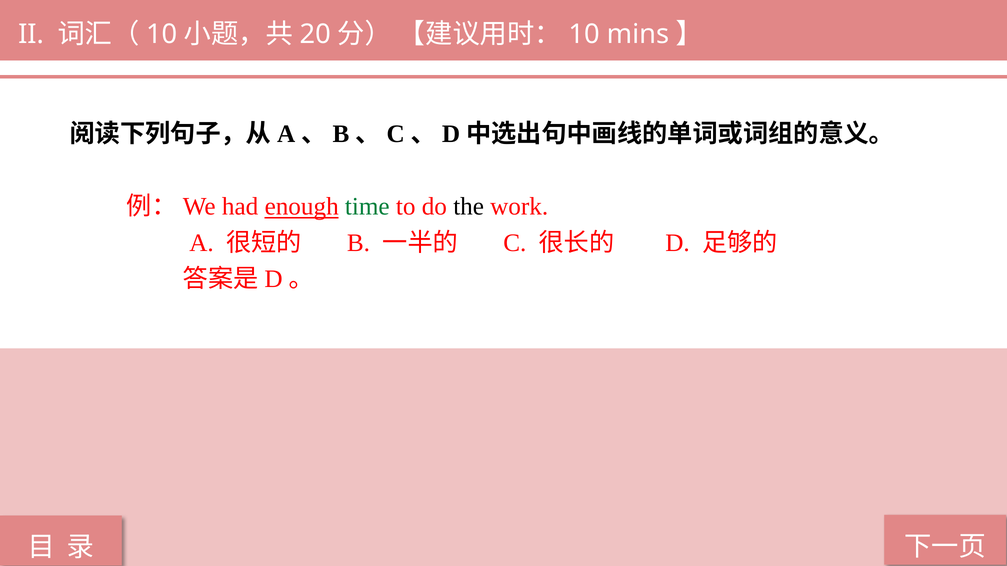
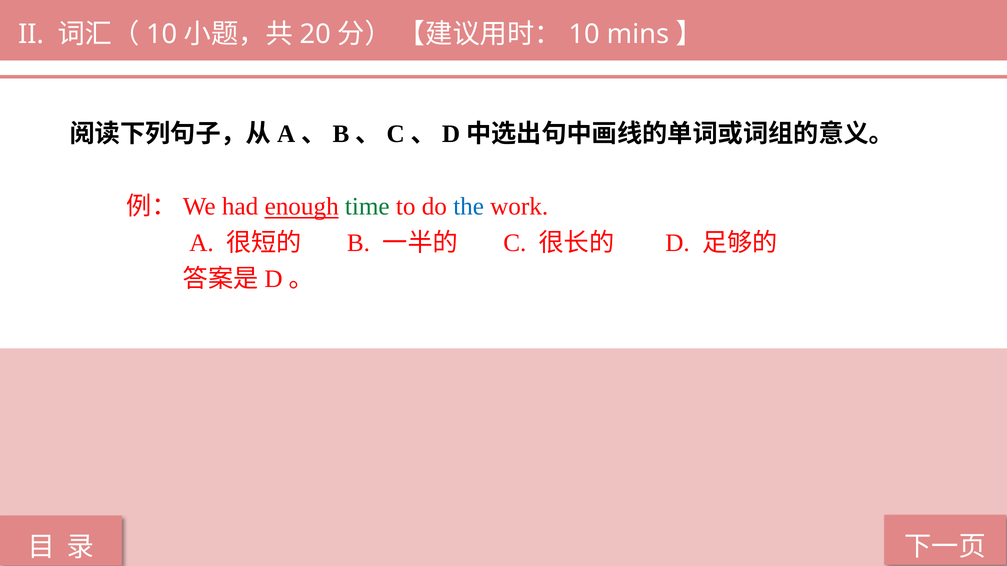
the colour: black -> blue (469, 207)
